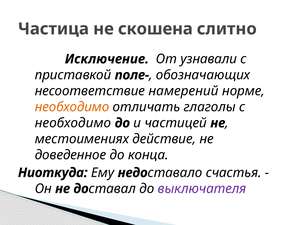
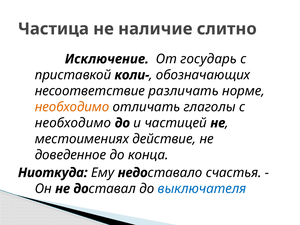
скошена: скошена -> наличие (155, 29)
узнавали: узнавали -> государь (209, 59)
поле-: поле- -> коли- (132, 75)
намерений: намерений -> различать (184, 91)
выключателя colour: purple -> blue (202, 189)
